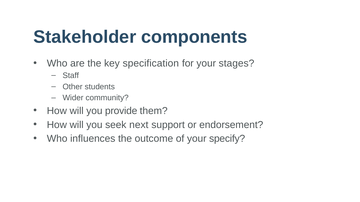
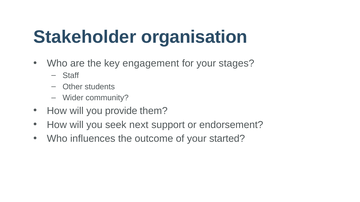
components: components -> organisation (194, 37)
specification: specification -> engagement (151, 63)
specify: specify -> started (227, 139)
